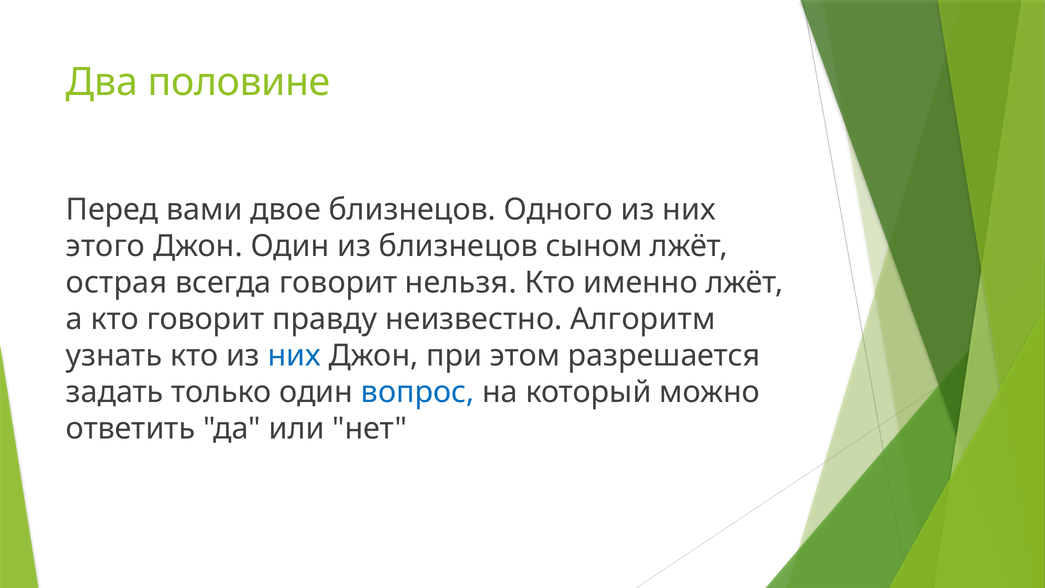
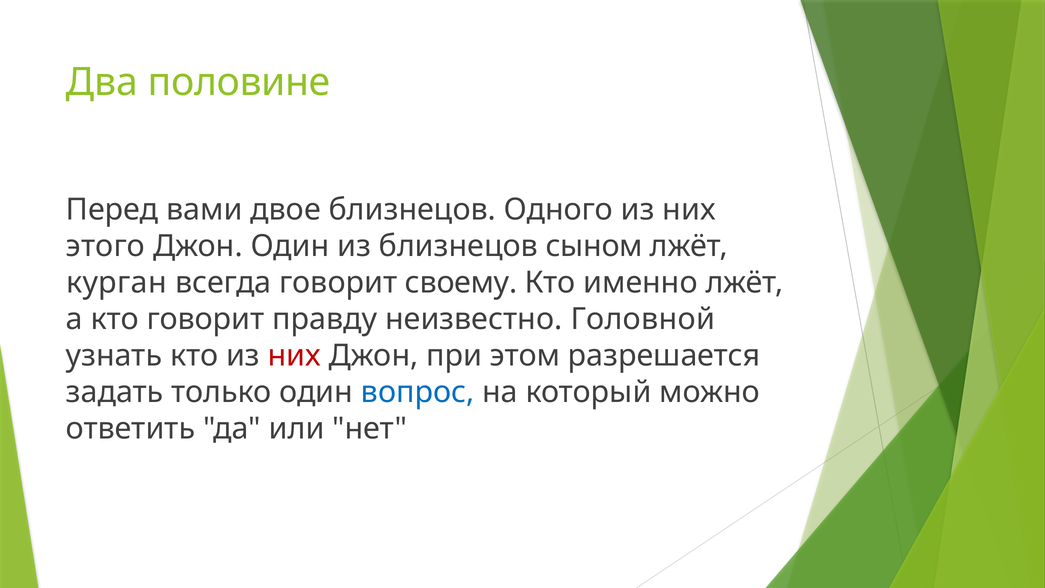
острая: острая -> курган (116, 282)
нельзя: нельзя -> своему (461, 282)
Алгоритм: Алгоритм -> Головной (643, 319)
них colour: blue -> red (294, 355)
